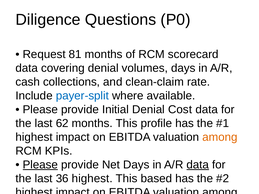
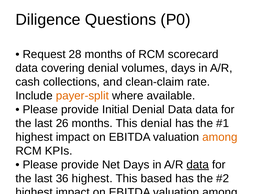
81: 81 -> 28 (75, 54)
payer-split colour: blue -> orange (82, 96)
Denial Cost: Cost -> Data (180, 110)
62: 62 -> 26 (62, 123)
This profile: profile -> denial (156, 123)
Please underline: present -> none (40, 165)
